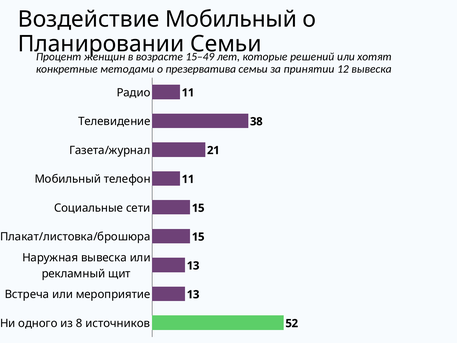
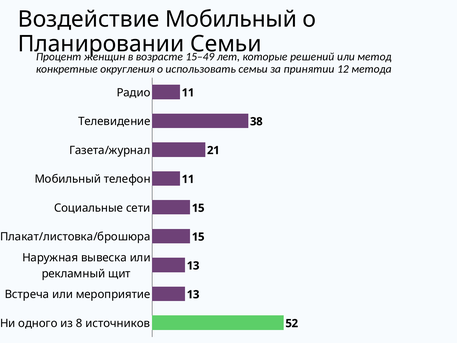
хотят: хотят -> метод (374, 57)
методами: методами -> округления (127, 69)
презерватива: презерватива -> использовать (201, 69)
12 вывеска: вывеска -> метода (371, 69)
